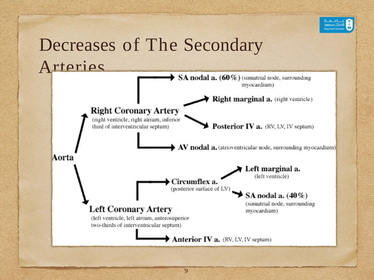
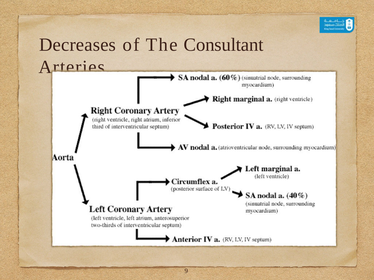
Secondary: Secondary -> Consultant (224, 45)
